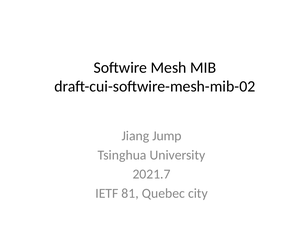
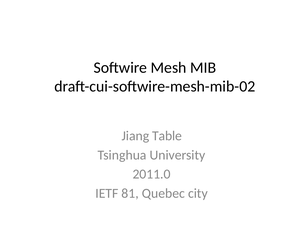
Jump: Jump -> Table (167, 136)
2021.7: 2021.7 -> 2011.0 (152, 174)
